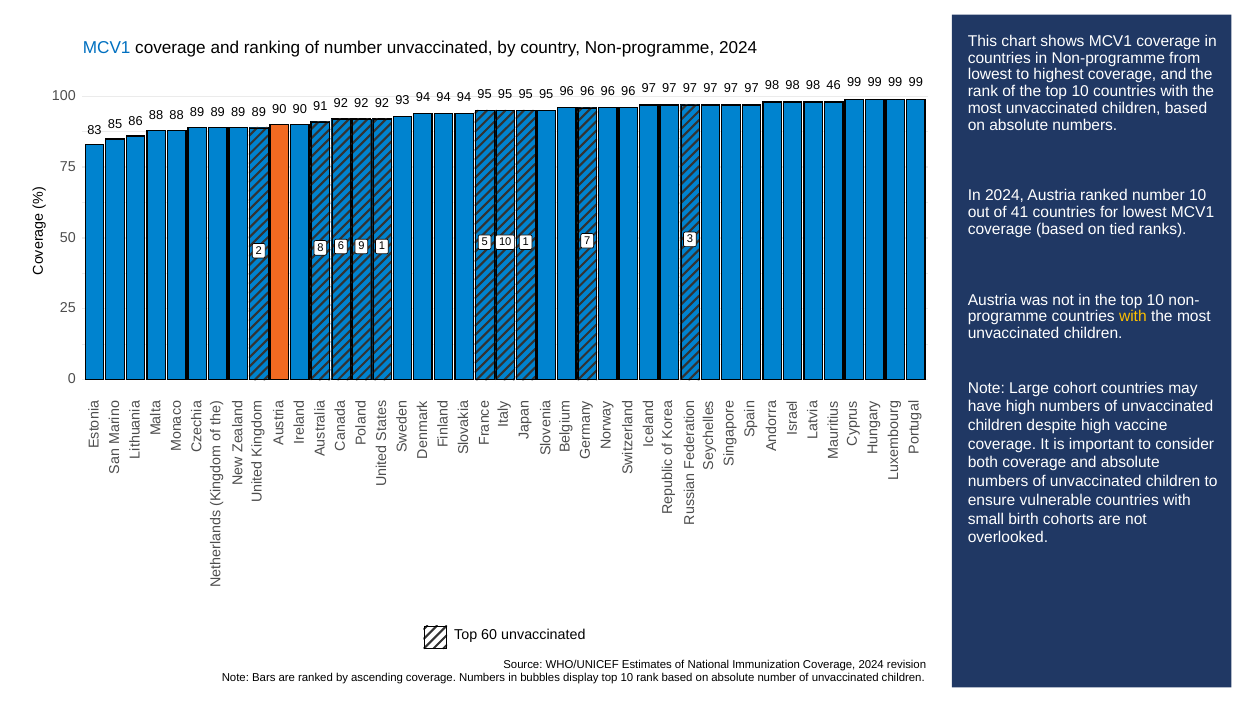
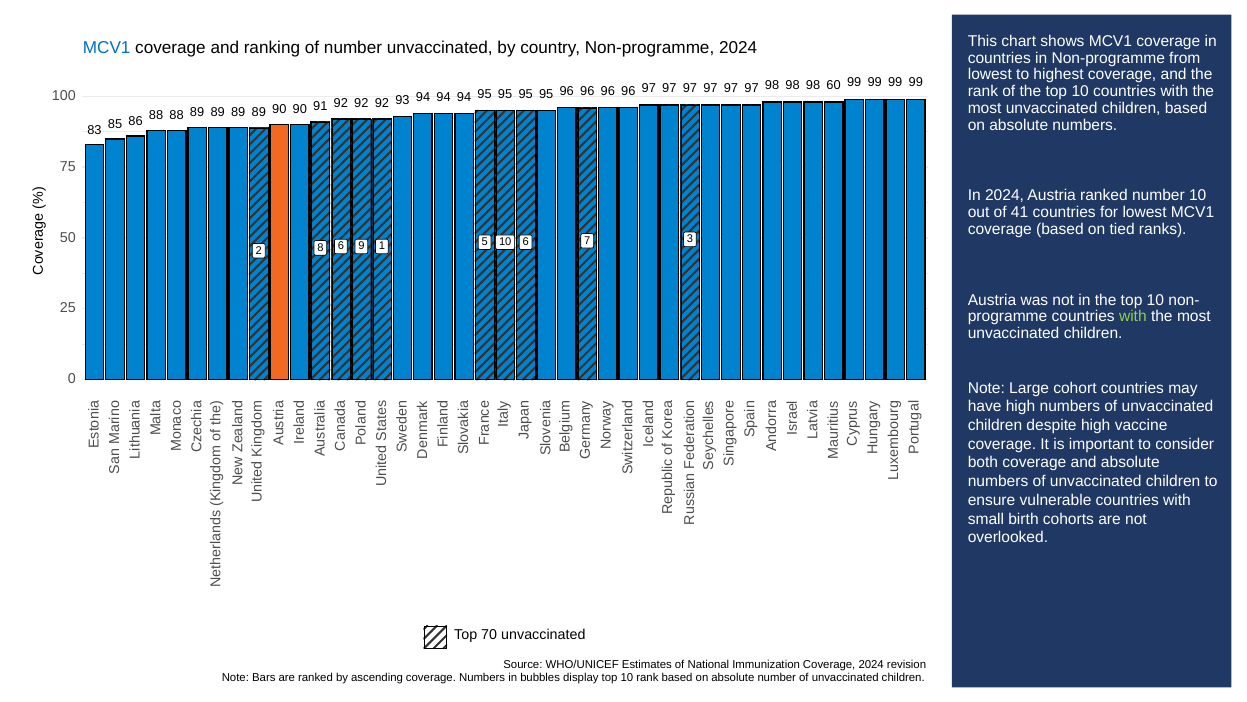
46: 46 -> 60 (834, 85)
9 1: 1 -> 6 (526, 242)
with colour: yellow -> light green (1133, 317)
60: 60 -> 70 (489, 635)
